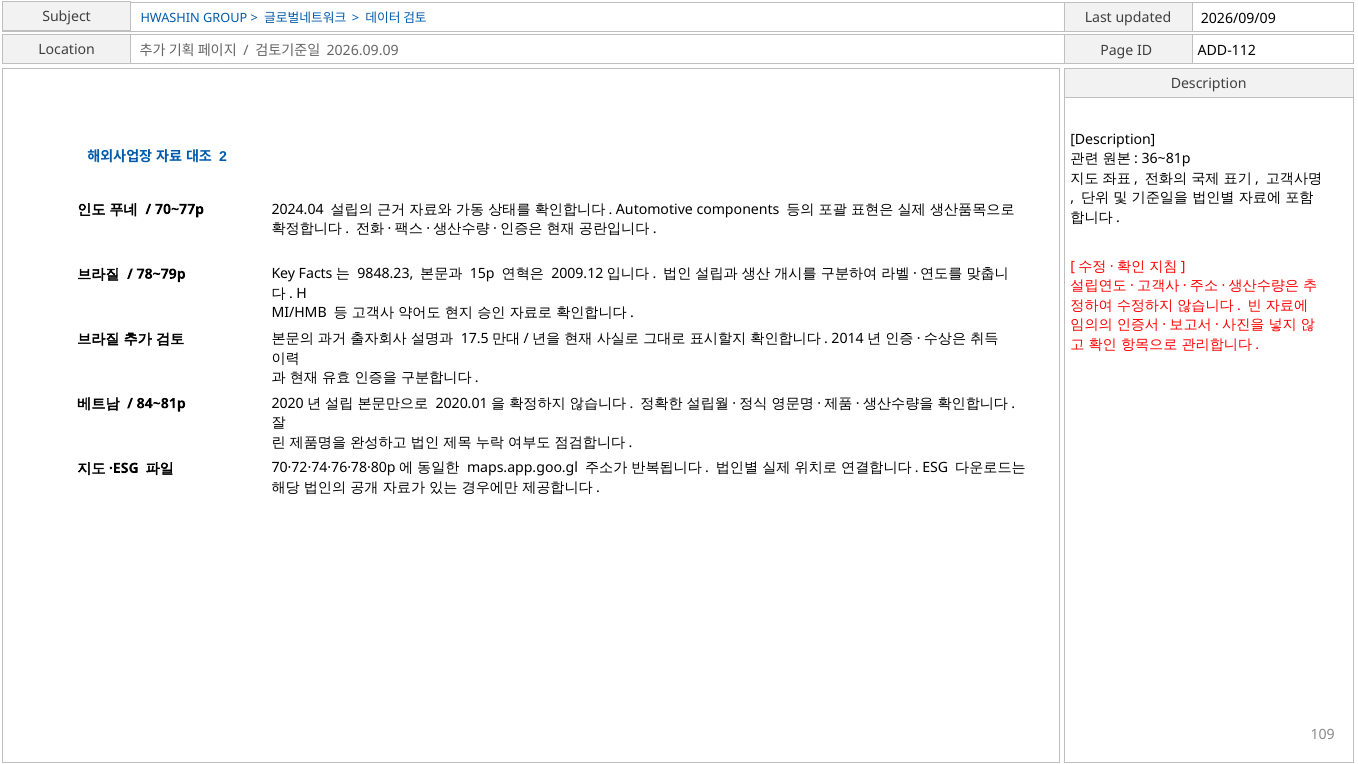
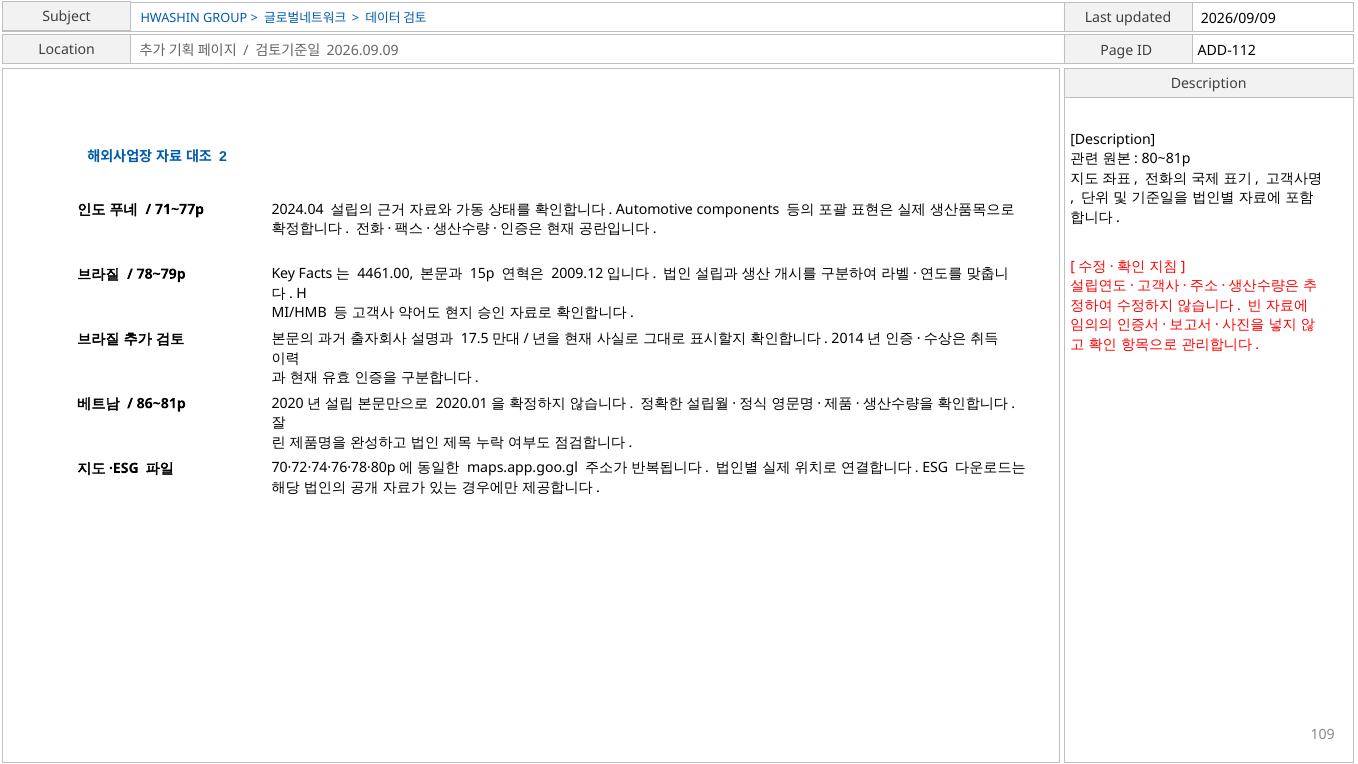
36~81p: 36~81p -> 80~81p (1166, 159)
70~77p: 70~77p -> 71~77p (180, 209)
9848.23: 9848.23 -> 4461.00 (385, 274)
84~81p: 84~81p -> 86~81p (161, 403)
